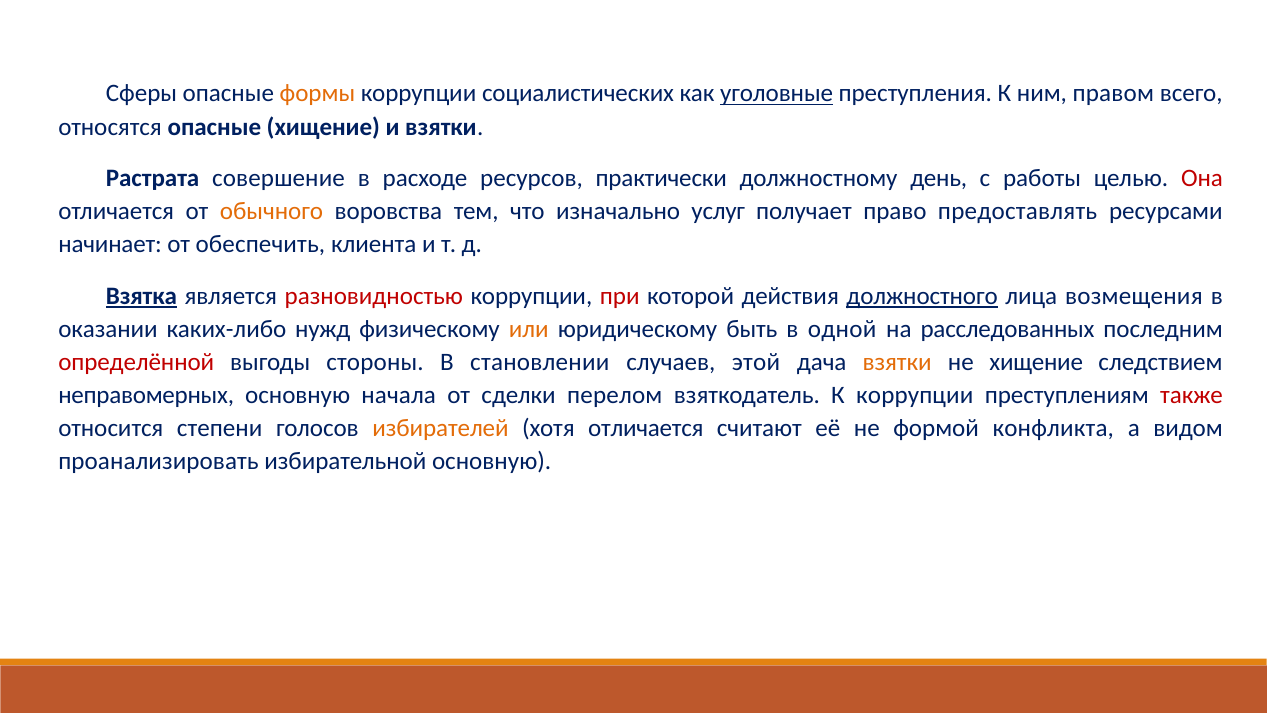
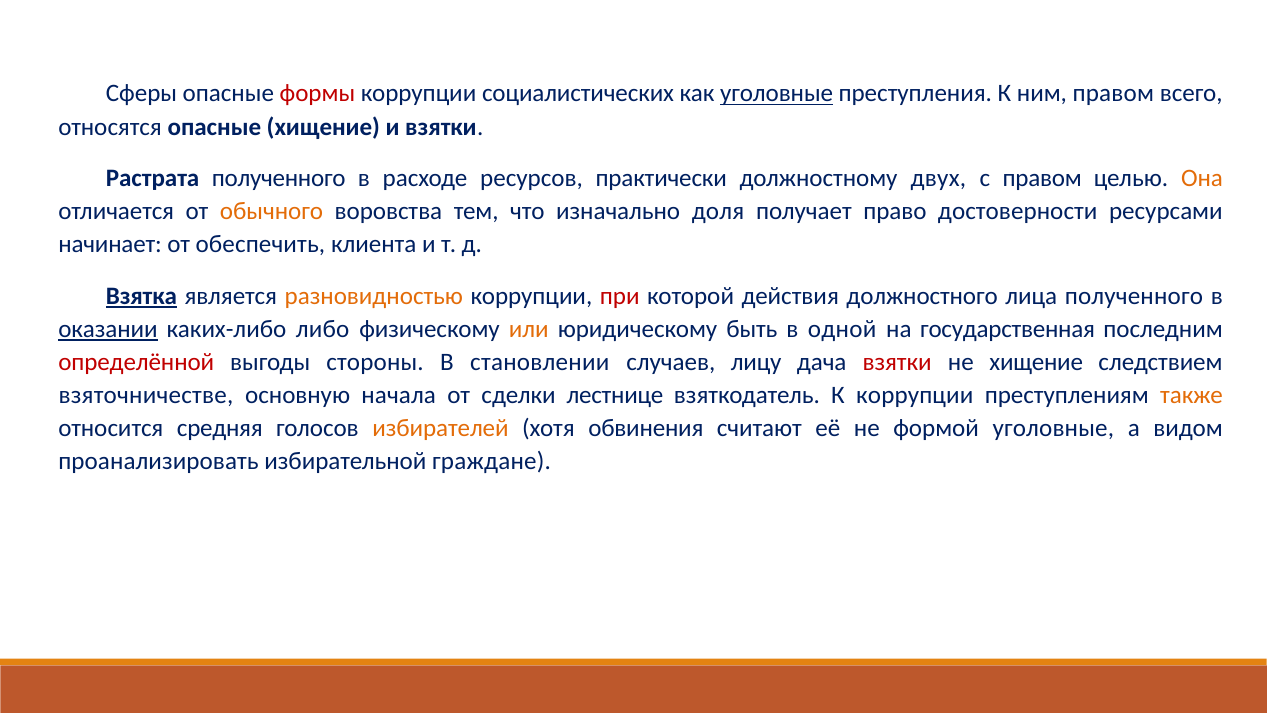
формы colour: orange -> red (317, 94)
Растрата совершение: совершение -> полученного (279, 178)
день: день -> двух (938, 178)
с работы: работы -> правом (1042, 178)
Она colour: red -> orange (1202, 178)
услуг: услуг -> доля (718, 211)
предоставлять: предоставлять -> достоверности (1018, 211)
разновидностью colour: red -> orange (374, 296)
должностного underline: present -> none (922, 296)
лица возмещения: возмещения -> полученного (1134, 296)
оказании underline: none -> present (108, 329)
нужд: нужд -> либо (323, 329)
расследованных: расследованных -> государственная (1008, 329)
этой: этой -> лицу (756, 362)
взятки colour: orange -> red (897, 362)
неправомерных: неправомерных -> взяточничестве (146, 395)
перелом: перелом -> лестнице (615, 395)
также colour: red -> orange (1192, 395)
степени: степени -> средняя (220, 428)
хотя отличается: отличается -> обвинения (646, 428)
формой конфликта: конфликта -> уголовные (1053, 428)
избирательной основную: основную -> граждане (492, 461)
